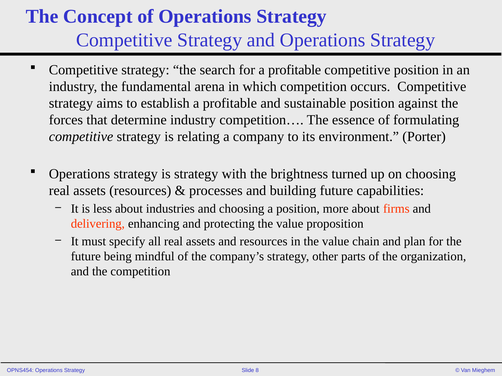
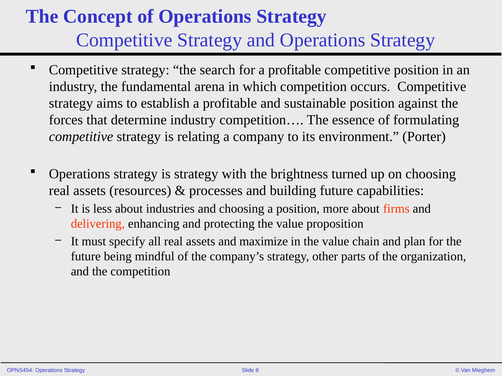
and resources: resources -> maximize (264, 242)
